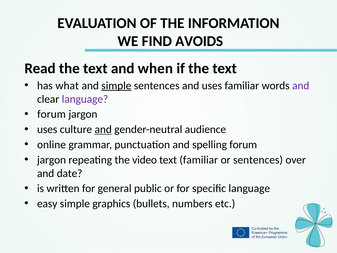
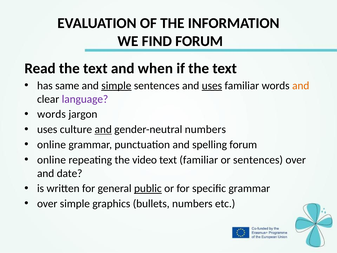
FIND AVOIDS: AVOIDS -> FORUM (199, 41)
what: what -> same (67, 86)
uses underline: none -> present (212, 86)
and colour: purple -> orange (301, 86)
forum: forum -> words (51, 114)
gender-neutral audience: audience -> numbers (205, 129)
jargon: jargon -> online (51, 160)
public underline: none -> present (148, 188)
specific language: language -> grammar (249, 188)
easy: easy -> over (47, 203)
